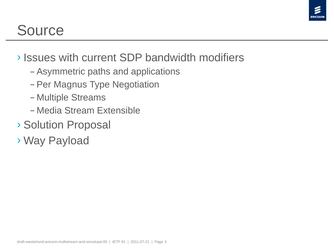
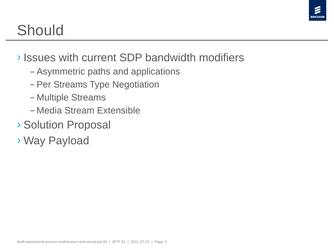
Source: Source -> Should (40, 31)
Per Magnus: Magnus -> Streams (70, 85)
